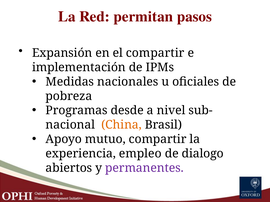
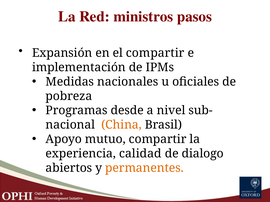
permitan: permitan -> ministros (143, 17)
empleo: empleo -> calidad (140, 154)
permanentes colour: purple -> orange (144, 168)
